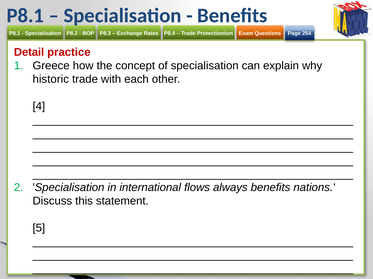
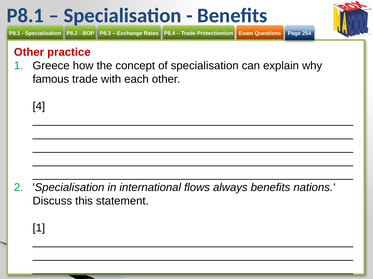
Detail: Detail -> Other (29, 52)
historic: historic -> famous (51, 79)
5: 5 -> 1 (39, 229)
